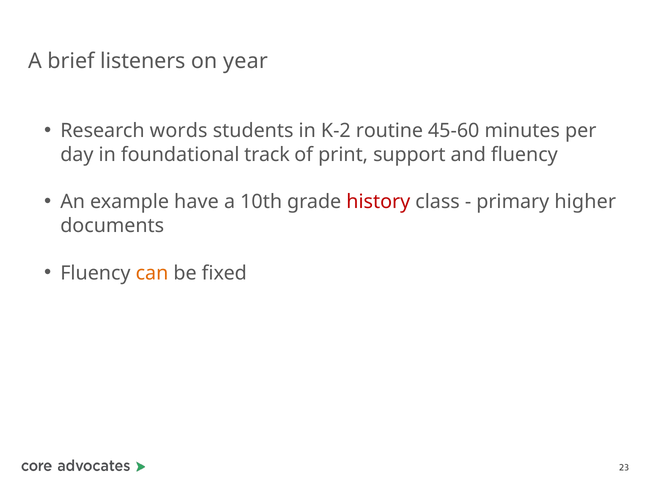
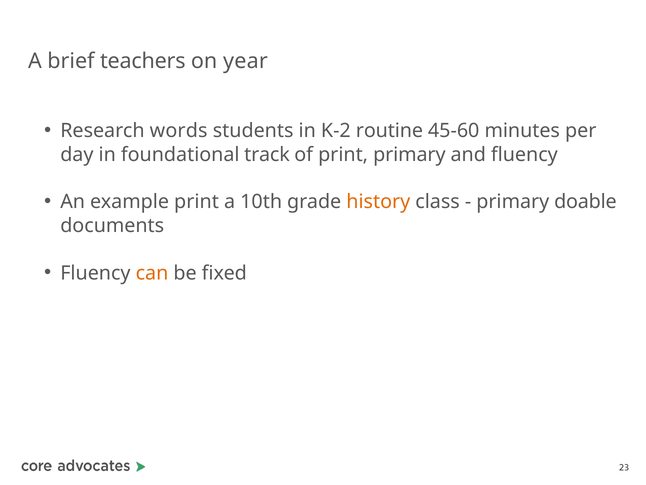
listeners: listeners -> teachers (143, 61)
print support: support -> primary (409, 154)
example have: have -> print (197, 202)
history colour: red -> orange (378, 202)
higher: higher -> doable (585, 202)
